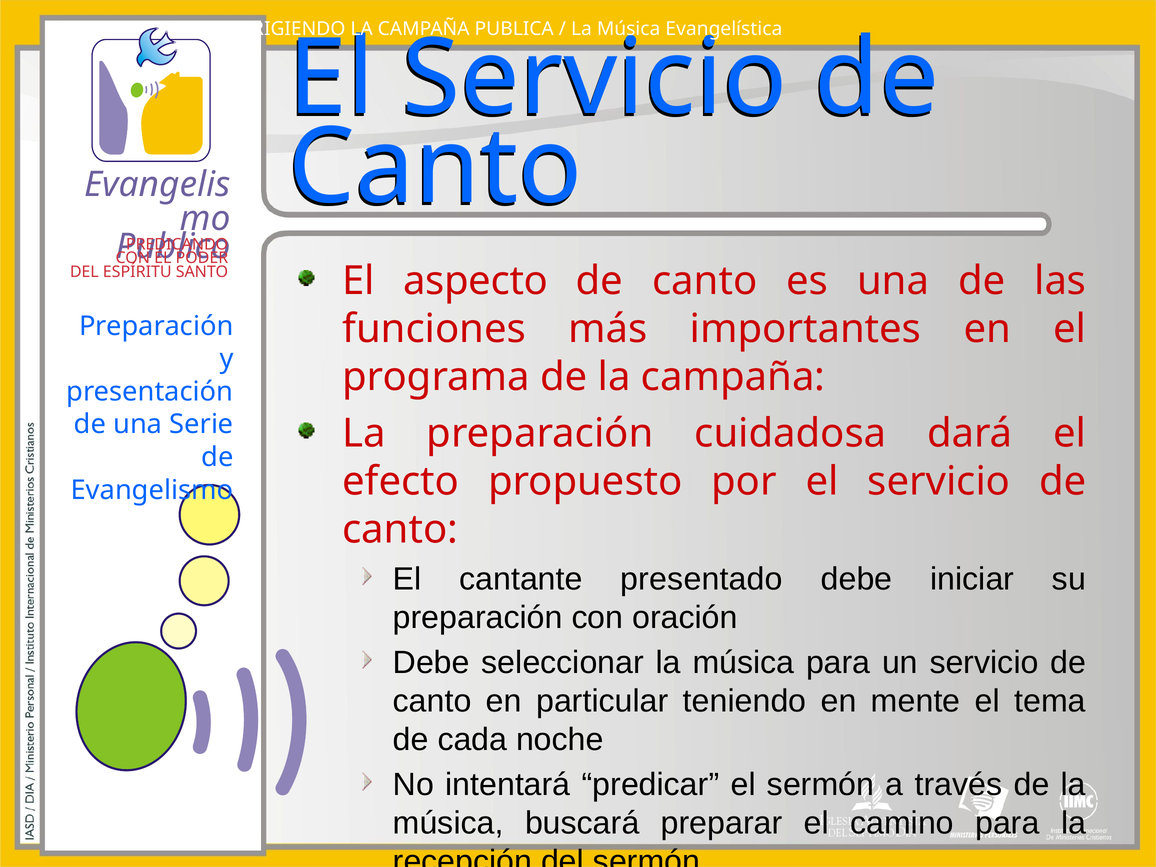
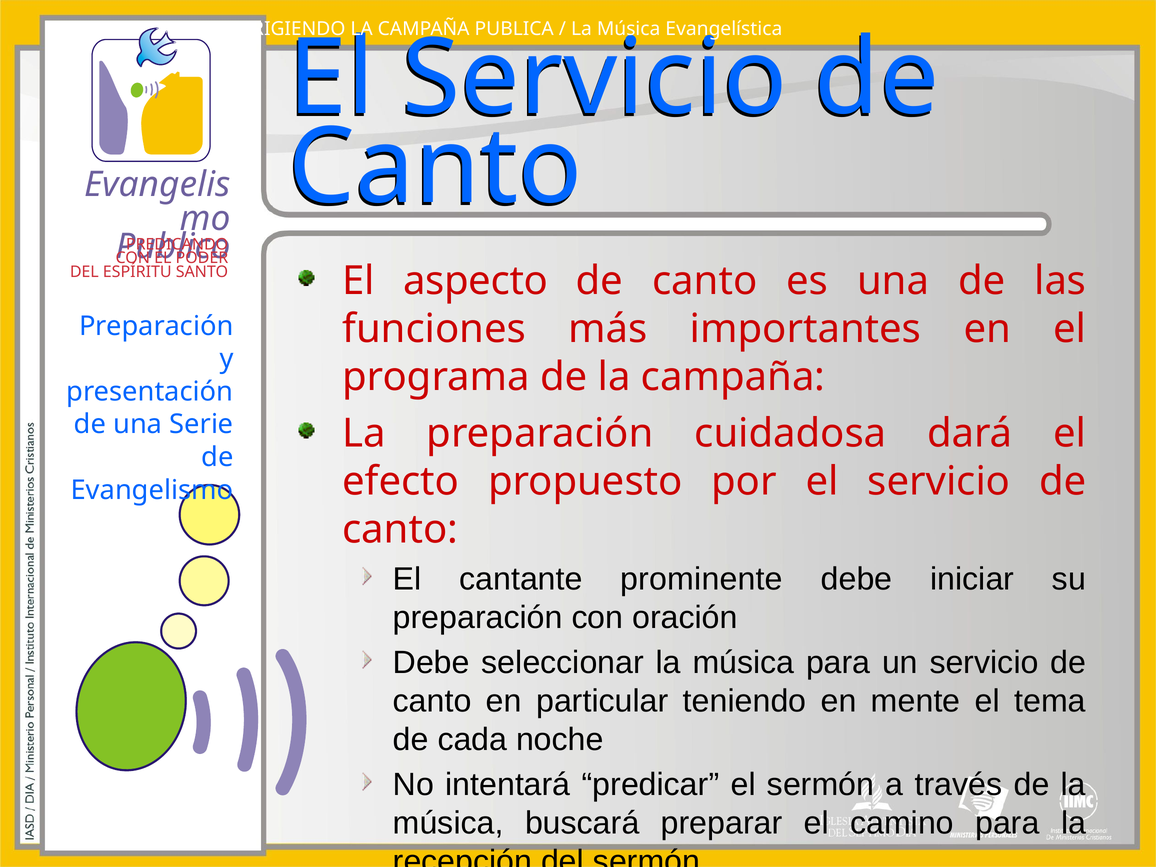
presentado: presentado -> prominente (702, 579)
